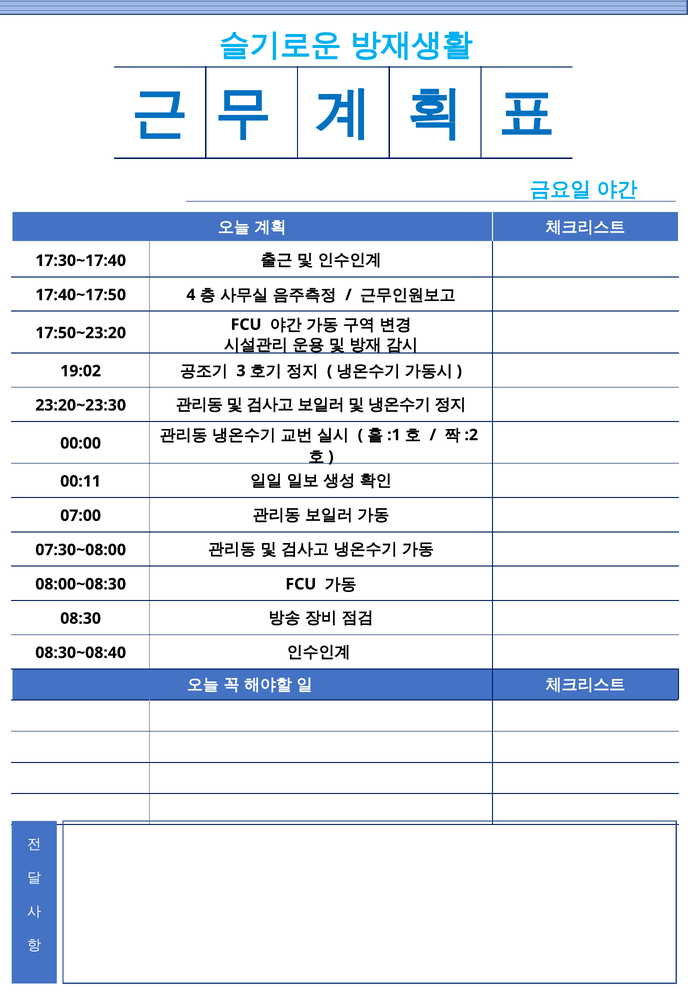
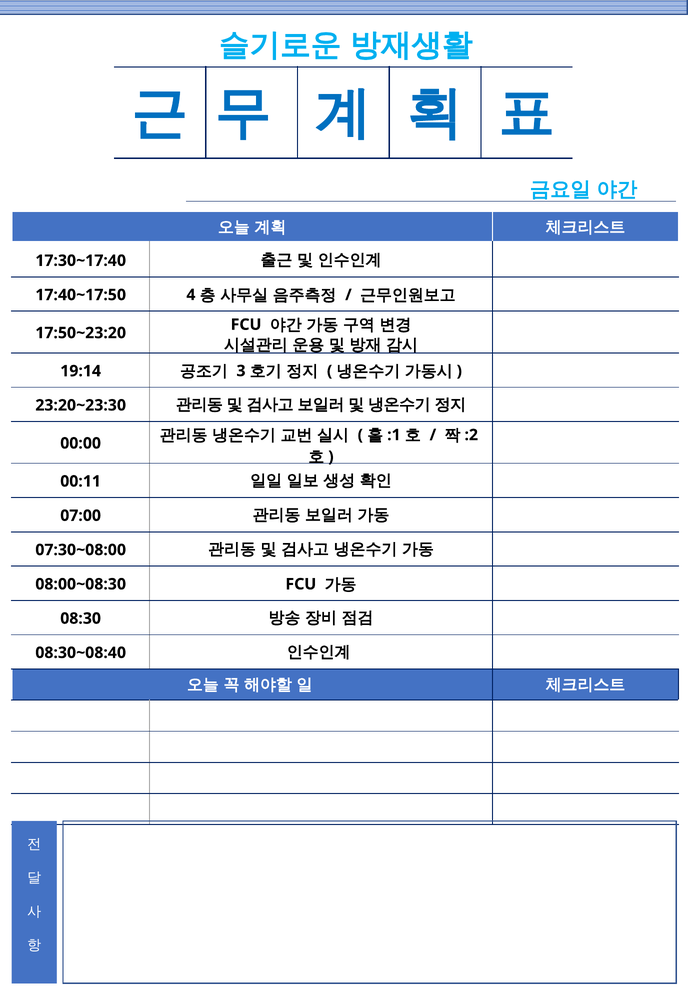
19:02: 19:02 -> 19:14 (81, 371)
